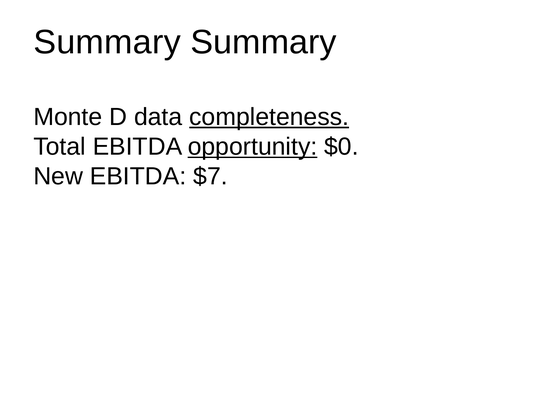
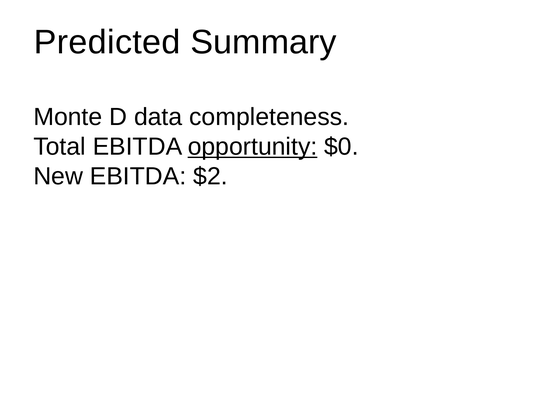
Summary: Summary -> Predicted (107, 42)
completeness underline: present -> none (269, 117)
$7: $7 -> $2 (211, 177)
